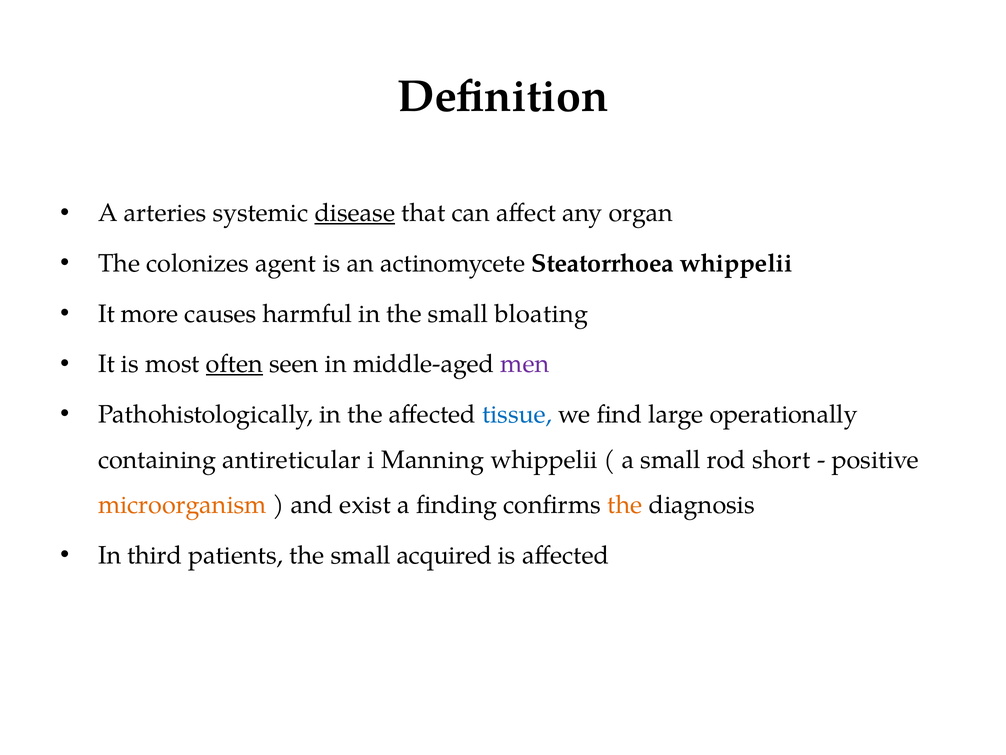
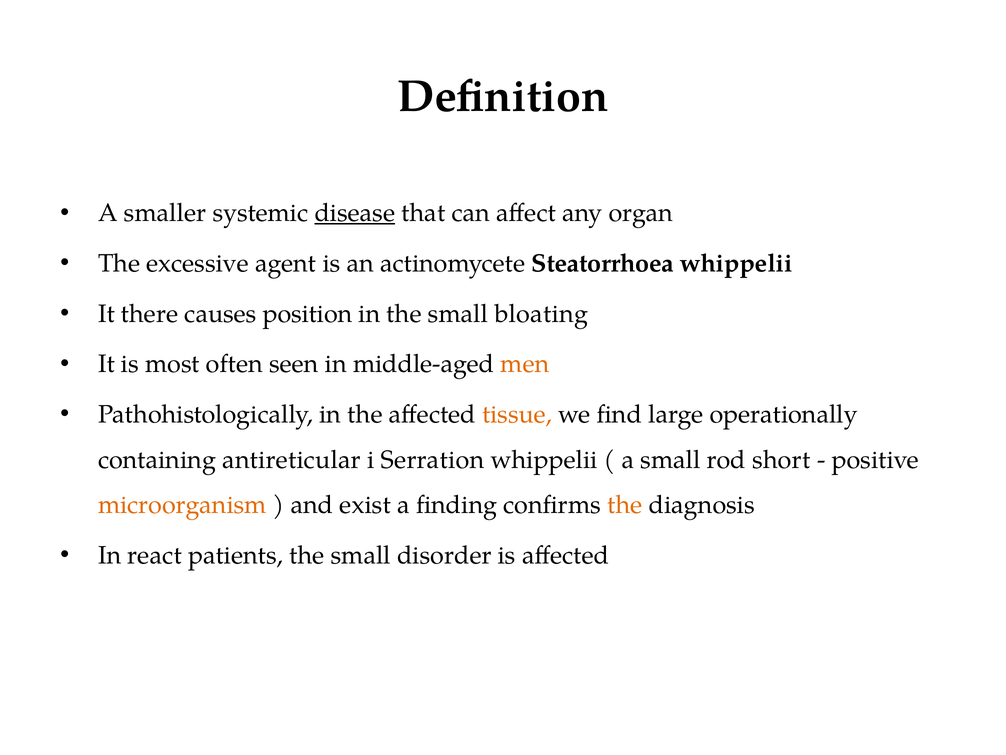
arteries: arteries -> smaller (165, 213)
colonizes: colonizes -> excessive (198, 263)
more: more -> there (150, 314)
harmful: harmful -> position (308, 314)
often underline: present -> none (234, 364)
men colour: purple -> orange (525, 364)
tissue colour: blue -> orange (517, 414)
Manning: Manning -> Serration (433, 459)
third: third -> react (155, 555)
acquired: acquired -> disorder (444, 555)
